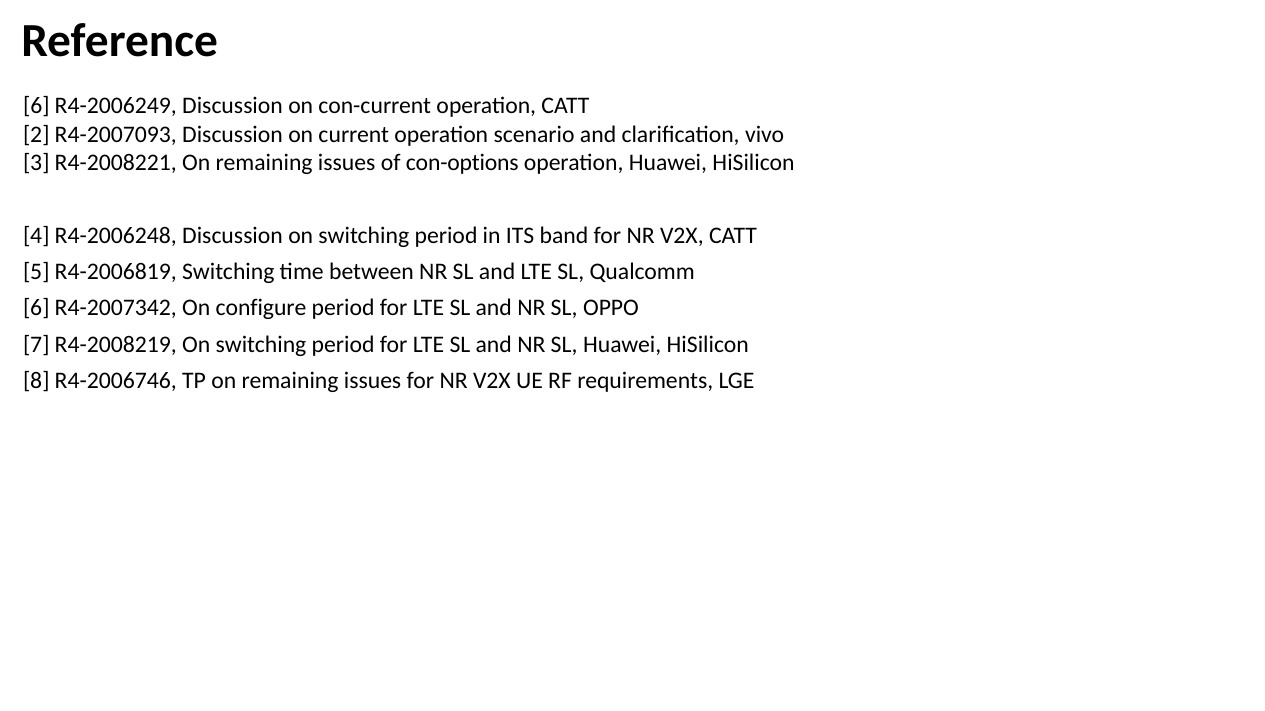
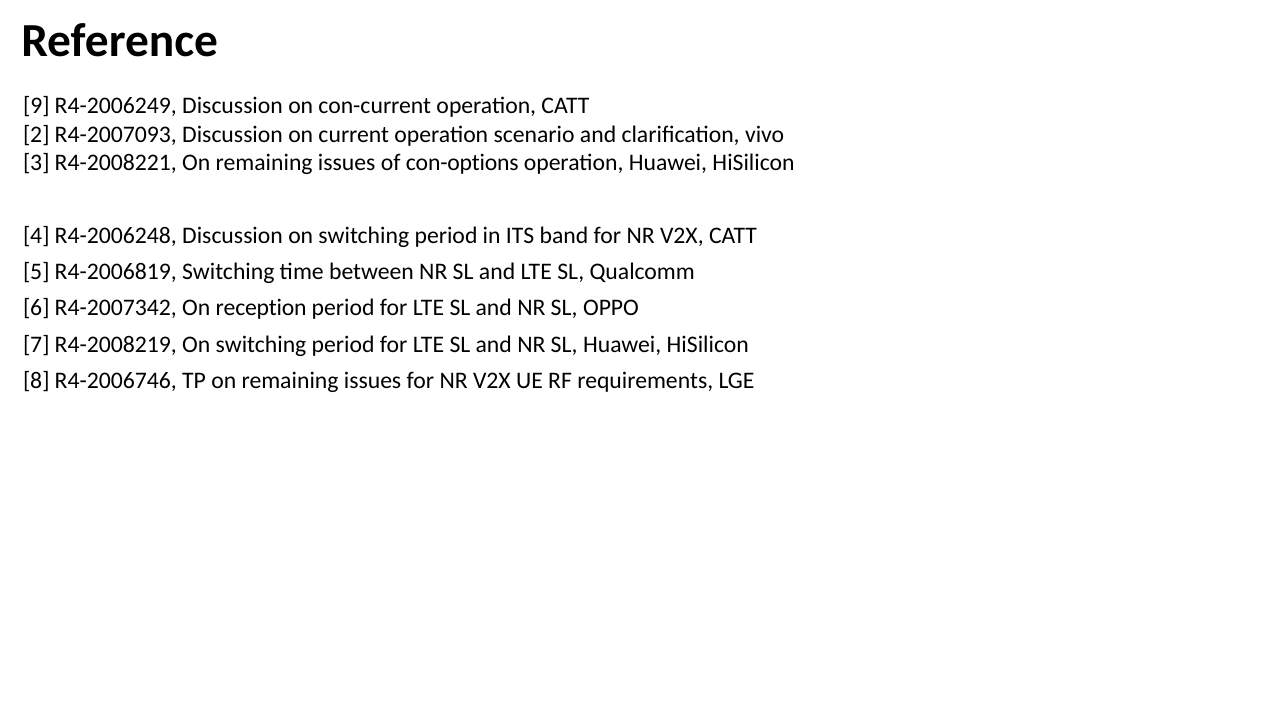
6: 6 -> 9 (36, 106)
configure: configure -> reception (261, 308)
